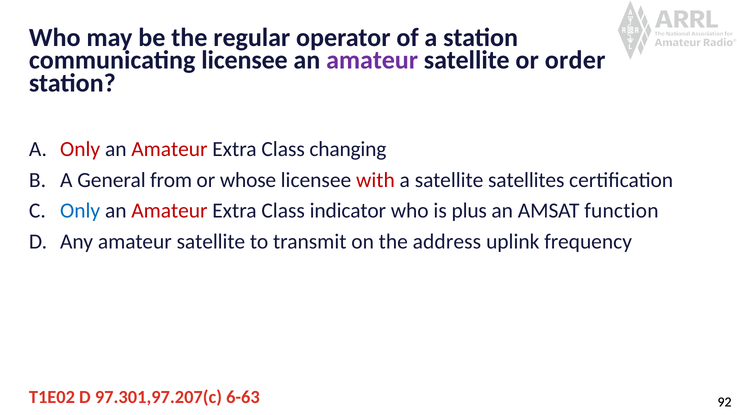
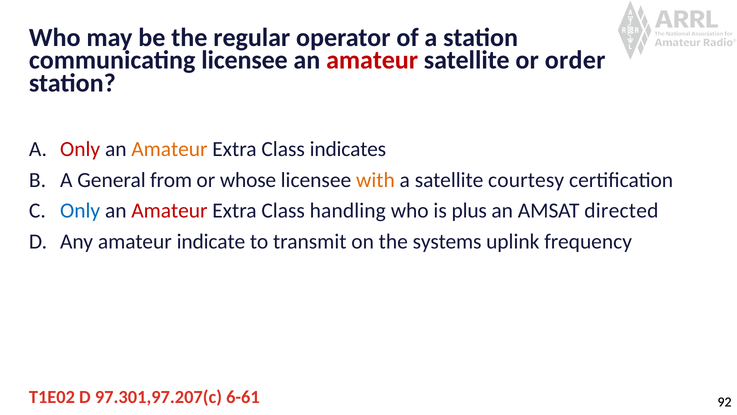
amateur colour: purple -> red (372, 60)
Amateur colour: red -> orange (169, 149)
changing: changing -> indicates (348, 149)
with colour: red -> orange (375, 180)
satellites: satellites -> courtesy (526, 180)
indicator: indicator -> handling (348, 211)
function: function -> directed (621, 211)
Any amateur satellite: satellite -> indicate (211, 241)
address: address -> systems (447, 241)
6-63: 6-63 -> 6-61 (243, 397)
